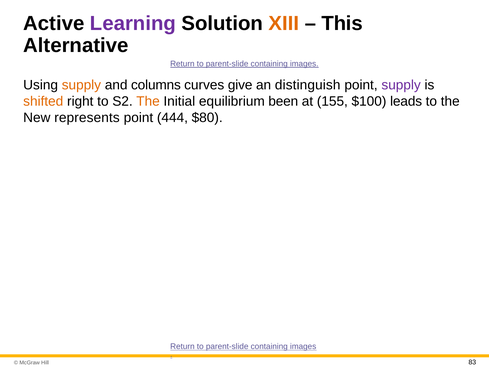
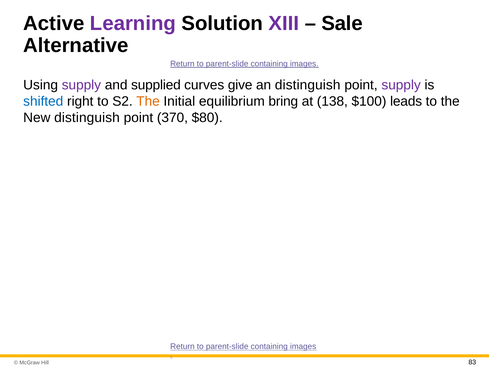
XIII colour: orange -> purple (284, 23)
This: This -> Sale (342, 23)
supply colour: orange -> purple (81, 85)
columns: columns -> supplied (156, 85)
shifted colour: orange -> blue (43, 101)
been: been -> bring (283, 101)
155: 155 -> 138 (332, 101)
New represents: represents -> distinguish (87, 118)
444: 444 -> 370 (172, 118)
